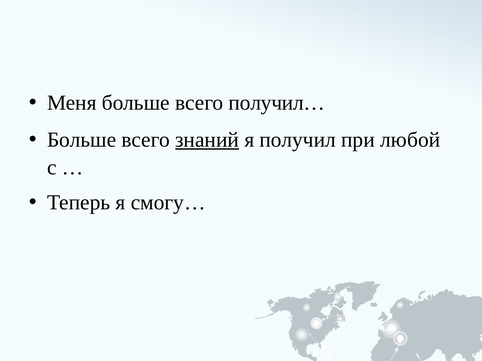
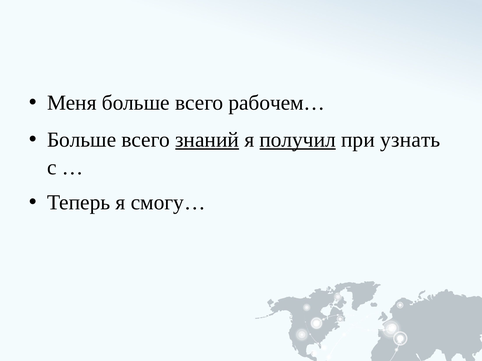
получил…: получил… -> рабочем… (277, 103)
получил underline: none -> present (298, 140)
любой: любой -> узнать (410, 140)
